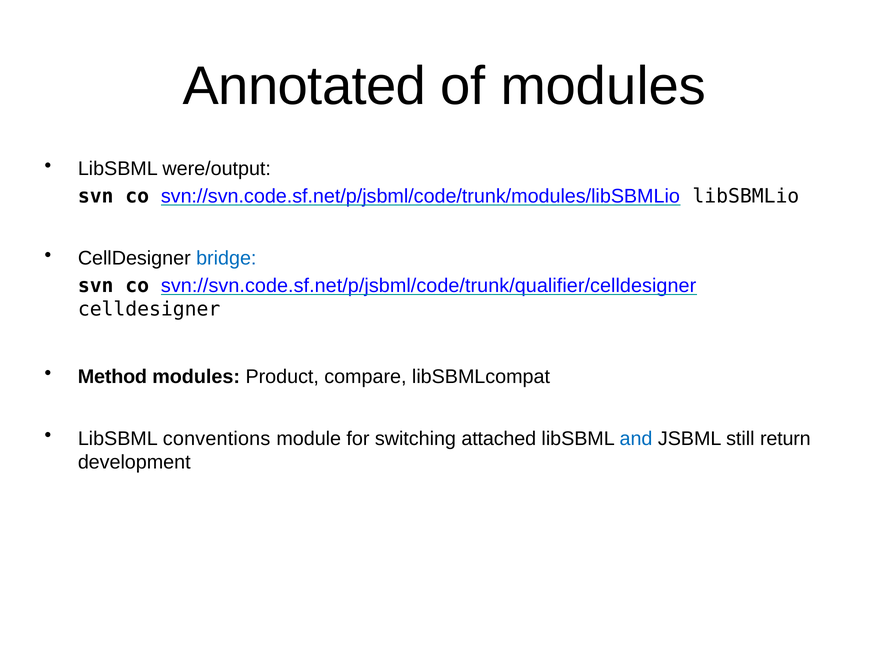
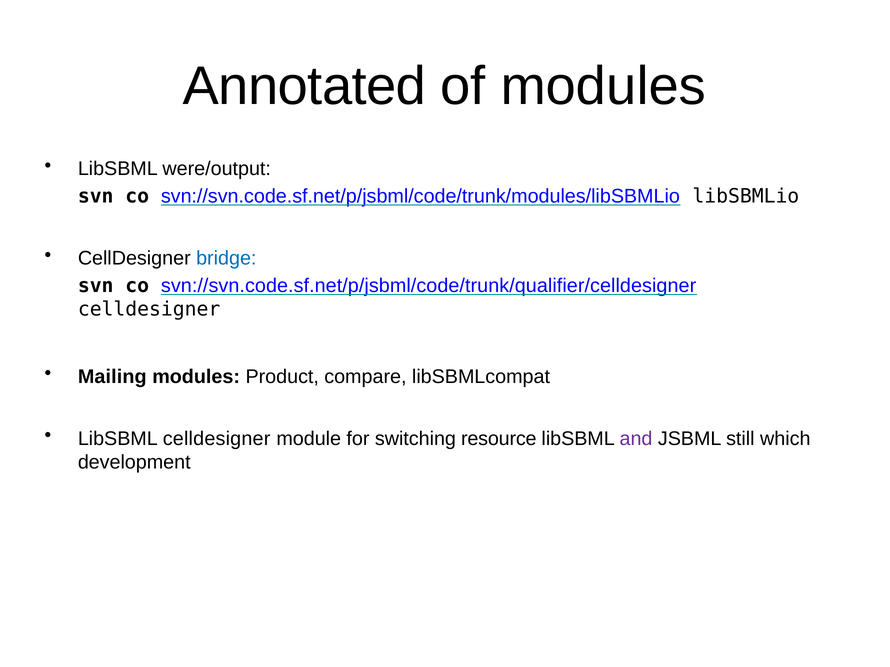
Method: Method -> Mailing (112, 377)
LibSBML conventions: conventions -> celldesigner (217, 439)
attached: attached -> resource (499, 439)
and colour: blue -> purple (636, 439)
return: return -> which (785, 439)
